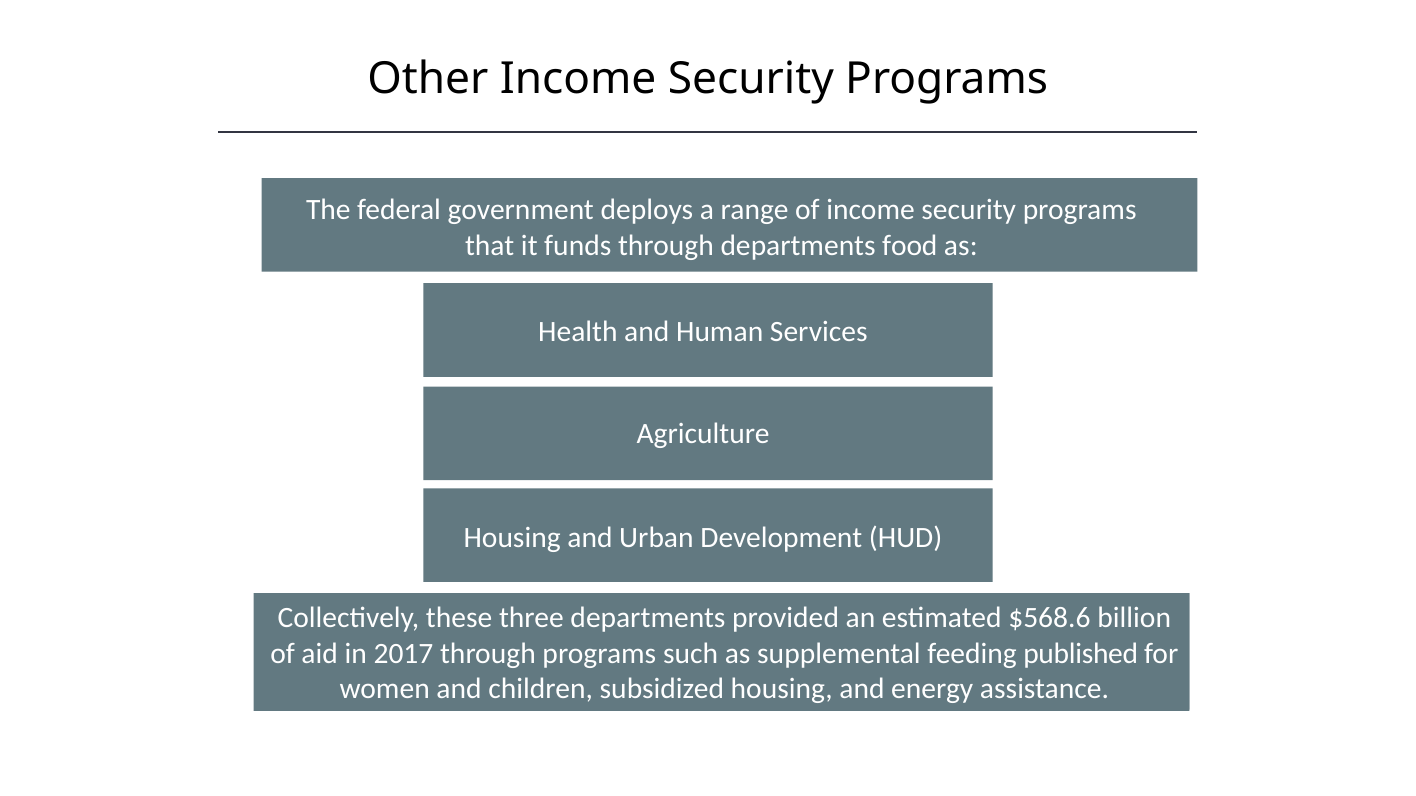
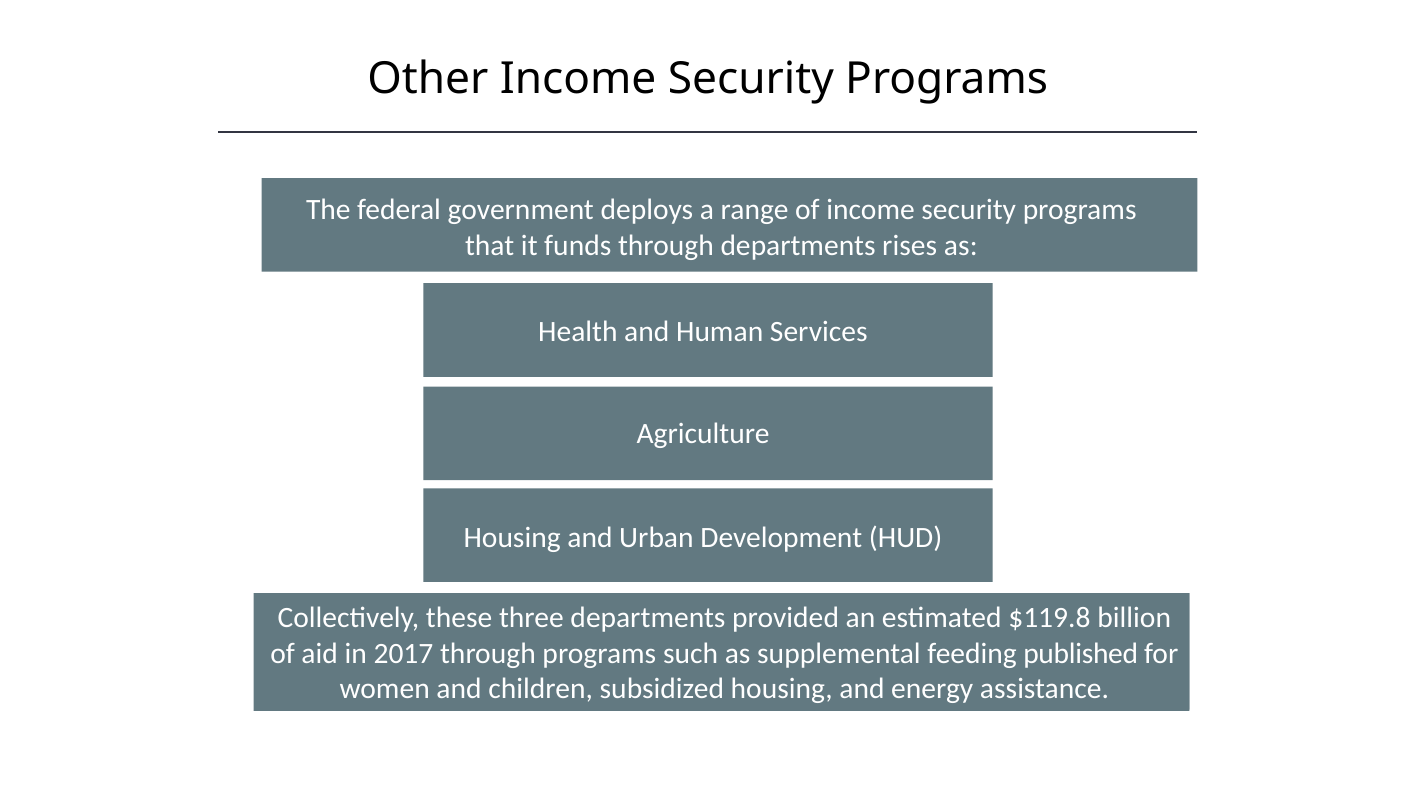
food: food -> rises (910, 246)
$568.6: $568.6 -> $119.8 (1049, 618)
